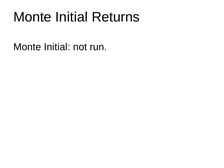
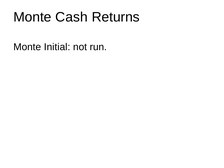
Initial: Initial -> Cash (72, 17)
